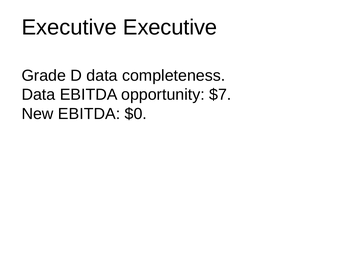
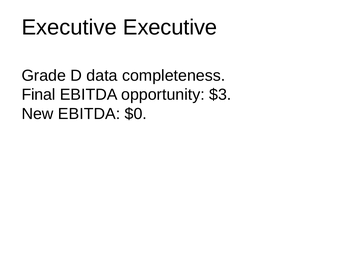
Data: Data -> Final (39, 95)
$7: $7 -> $3 (220, 95)
